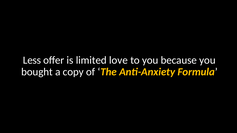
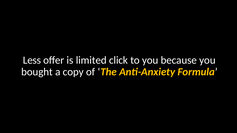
love: love -> click (118, 60)
